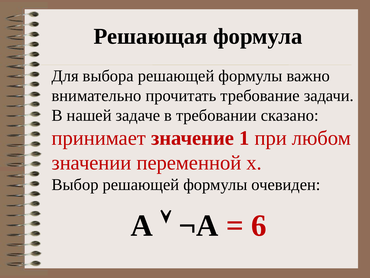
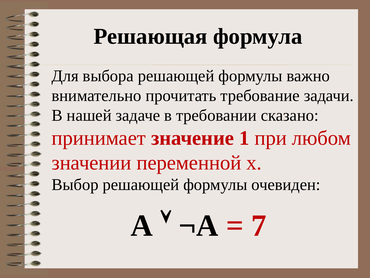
6: 6 -> 7 (259, 225)
